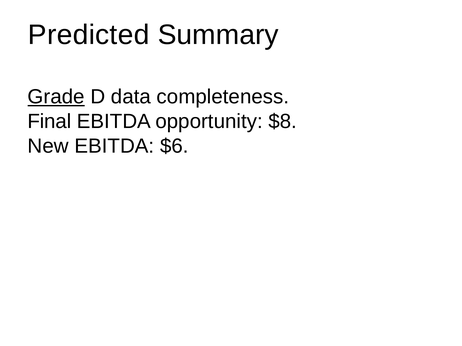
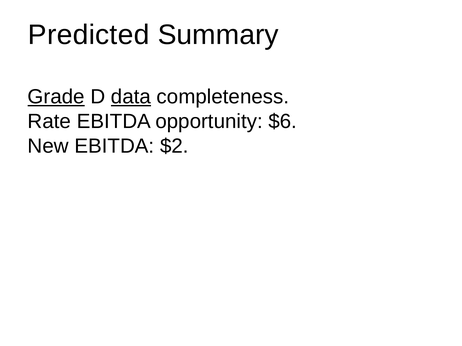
data underline: none -> present (131, 97)
Final: Final -> Rate (49, 122)
$8: $8 -> $6 (283, 122)
$6: $6 -> $2 (174, 146)
